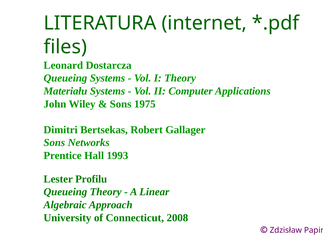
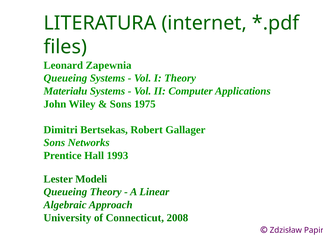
Dostarcza: Dostarcza -> Zapewnia (109, 65)
Profilu: Profilu -> Modeli (91, 179)
